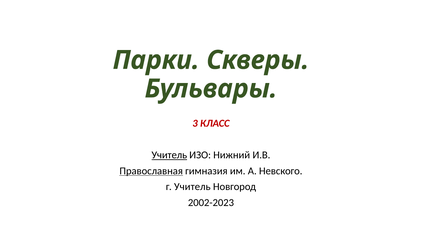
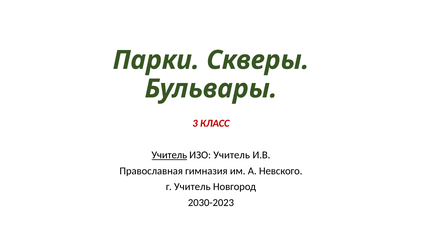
ИЗО Нижний: Нижний -> Учитель (232, 155)
Православная underline: present -> none (151, 171)
2002-2023: 2002-2023 -> 2030-2023 (211, 202)
